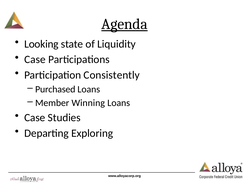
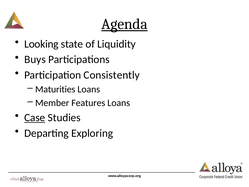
Case: Case -> Buys (35, 59)
Purchased: Purchased -> Maturities (55, 89)
Winning: Winning -> Features (88, 103)
Case underline: none -> present (35, 118)
